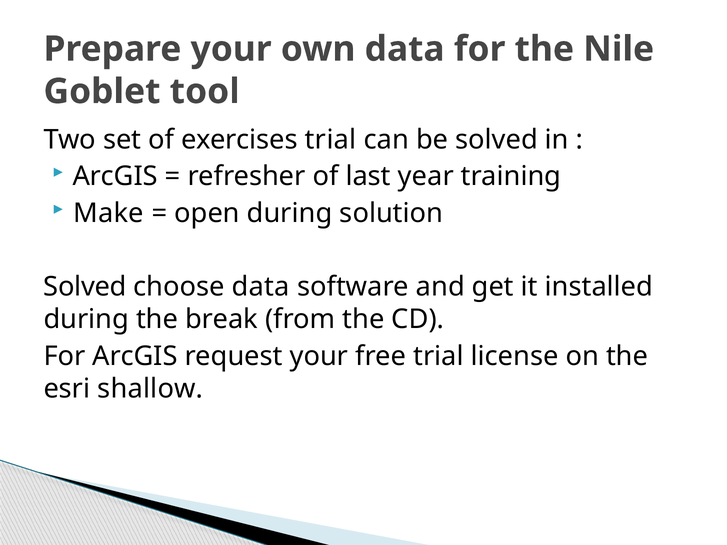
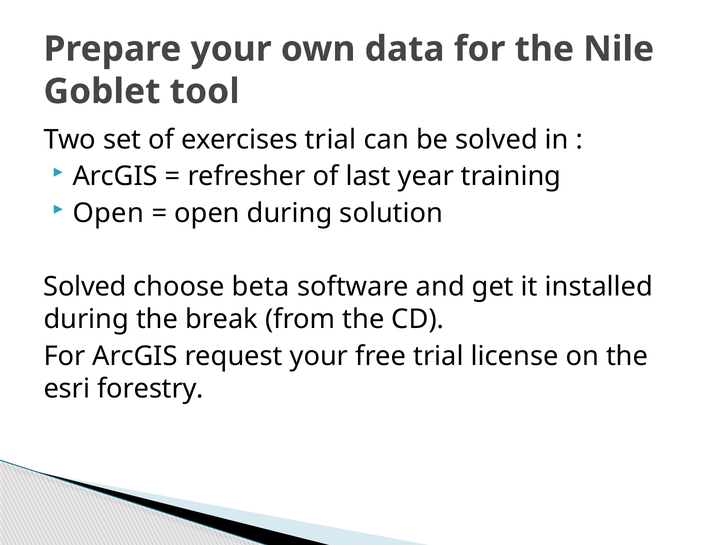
Make: Make -> Open (108, 213)
choose data: data -> beta (261, 287)
shallow: shallow -> forestry (150, 389)
